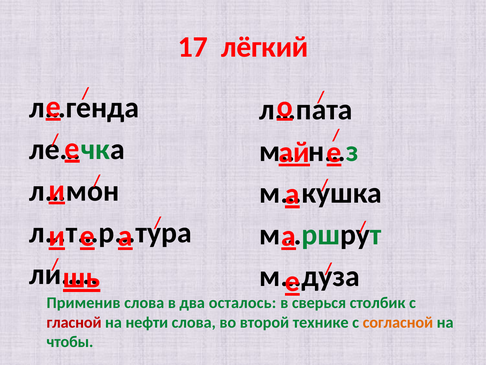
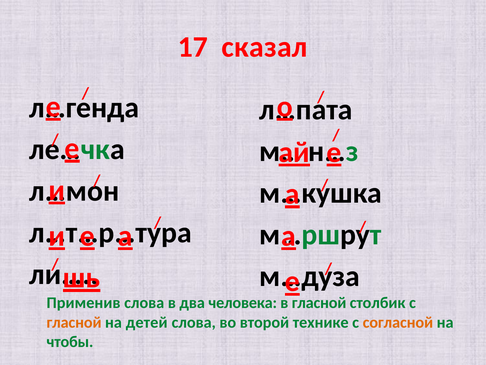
лёгкий: лёгкий -> сказал (264, 47)
осталось: осталось -> человека (243, 303)
в сверься: сверься -> гласной (319, 303)
гласной colour: red -> orange (74, 322)
нефти: нефти -> детей (147, 322)
